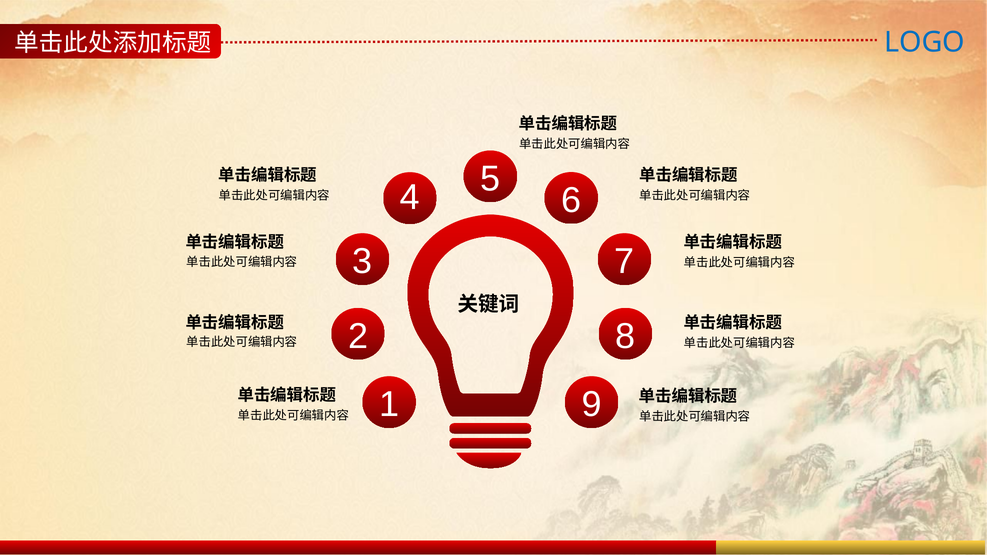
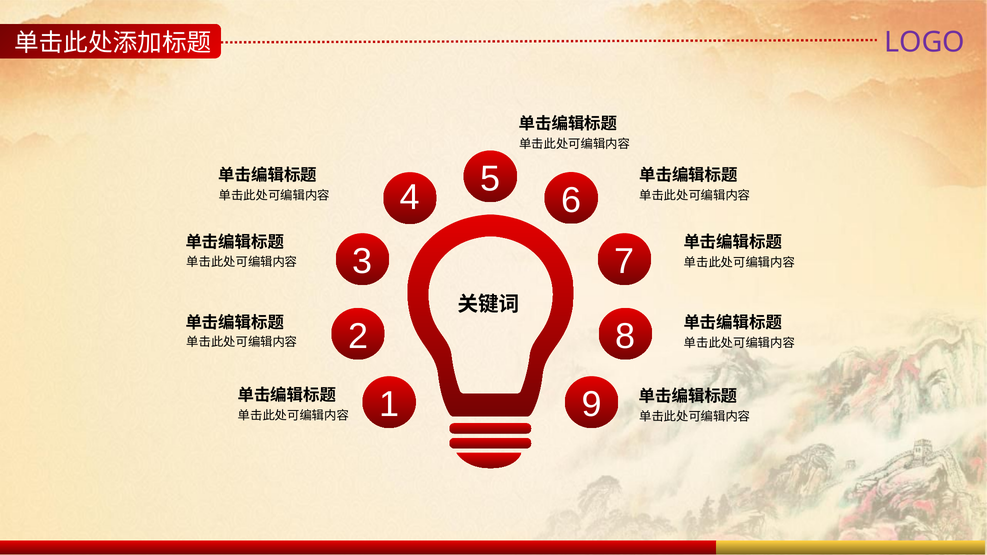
LOGO colour: blue -> purple (925, 42)
